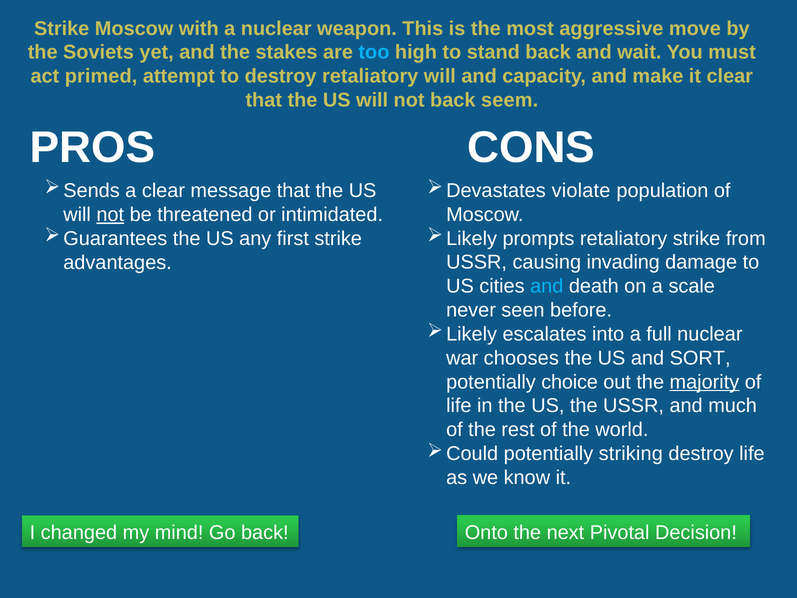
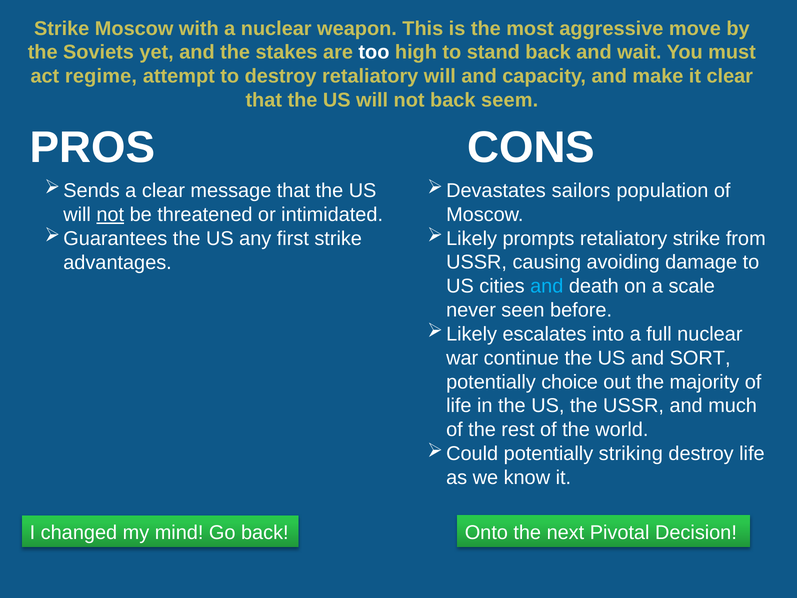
too colour: light blue -> white (374, 52)
primed: primed -> regime (101, 76)
violate: violate -> sailors (581, 191)
invading: invading -> avoiding (623, 262)
chooses: chooses -> continue (521, 358)
majority underline: present -> none (704, 382)
